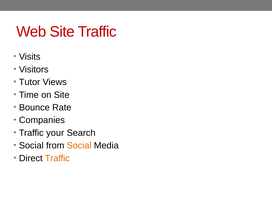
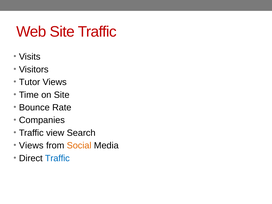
your: your -> view (55, 133)
Social: Social -> Views (31, 146)
Traffic colour: orange -> blue (57, 158)
